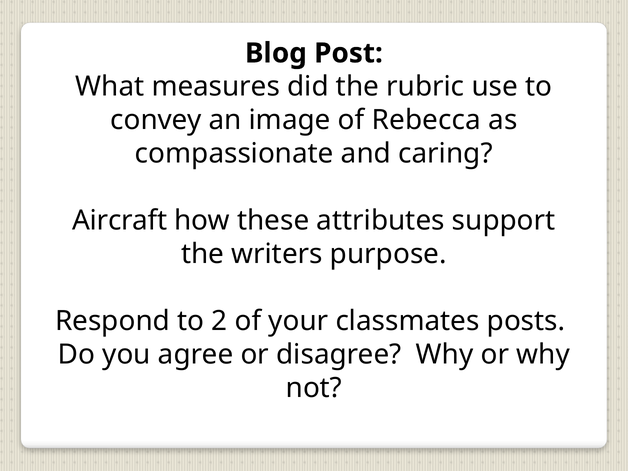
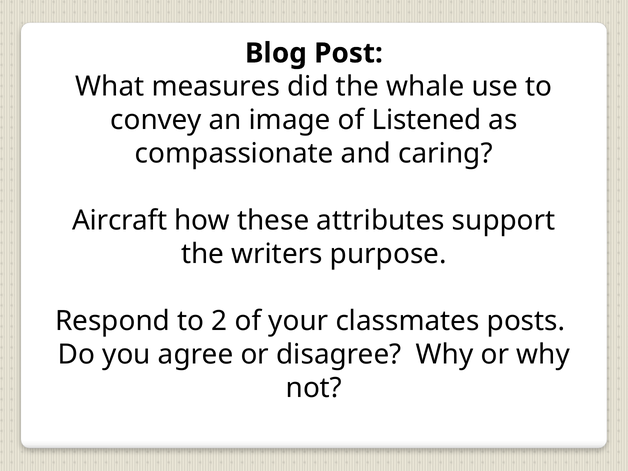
rubric: rubric -> whale (425, 87)
Rebecca: Rebecca -> Listened (426, 120)
